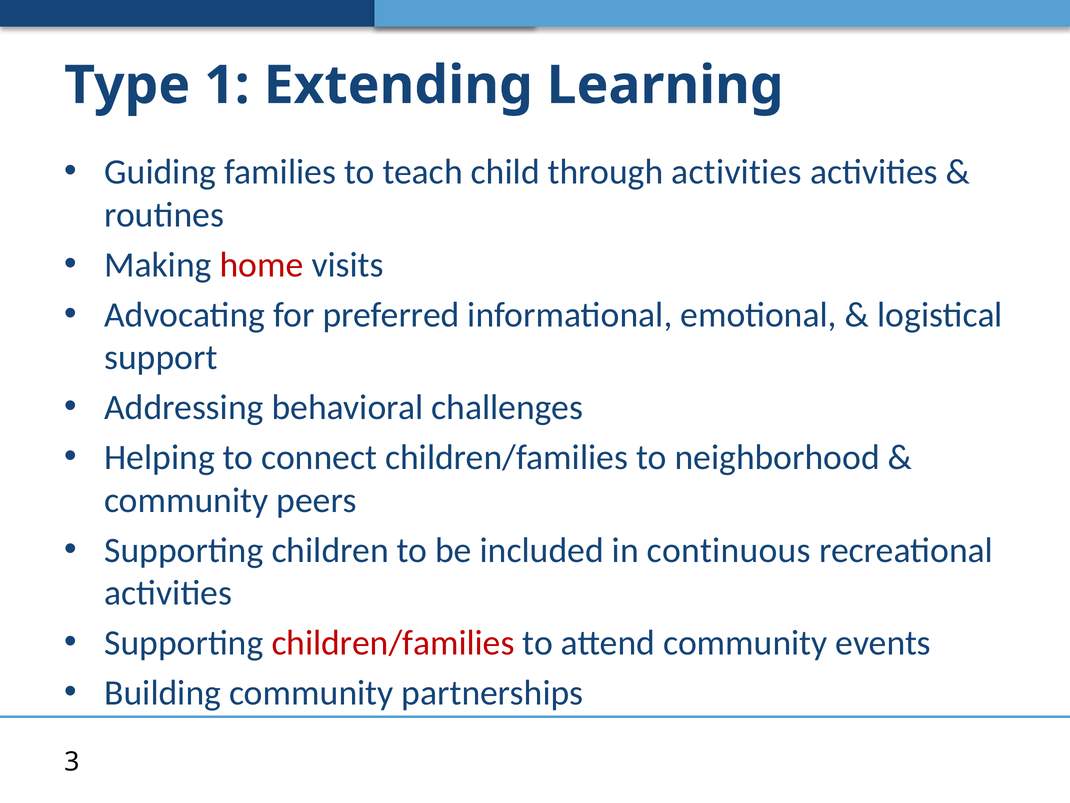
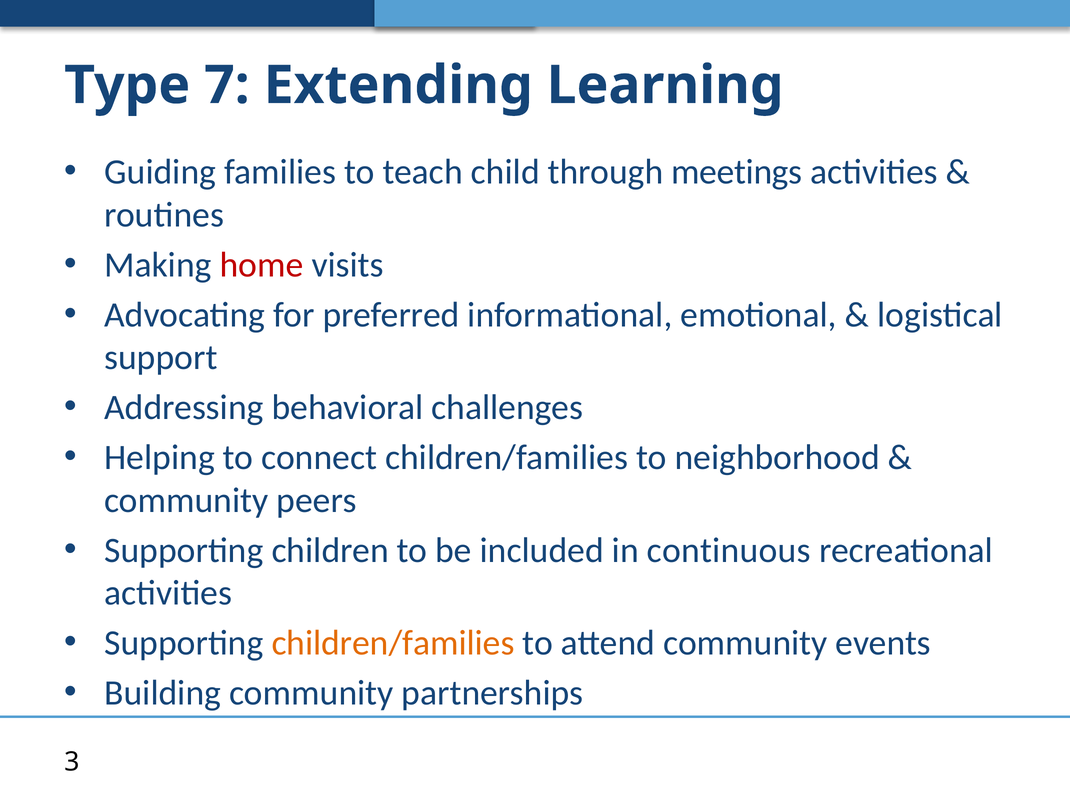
1: 1 -> 7 (227, 85)
through activities: activities -> meetings (737, 172)
children/families colour: red -> orange (393, 643)
